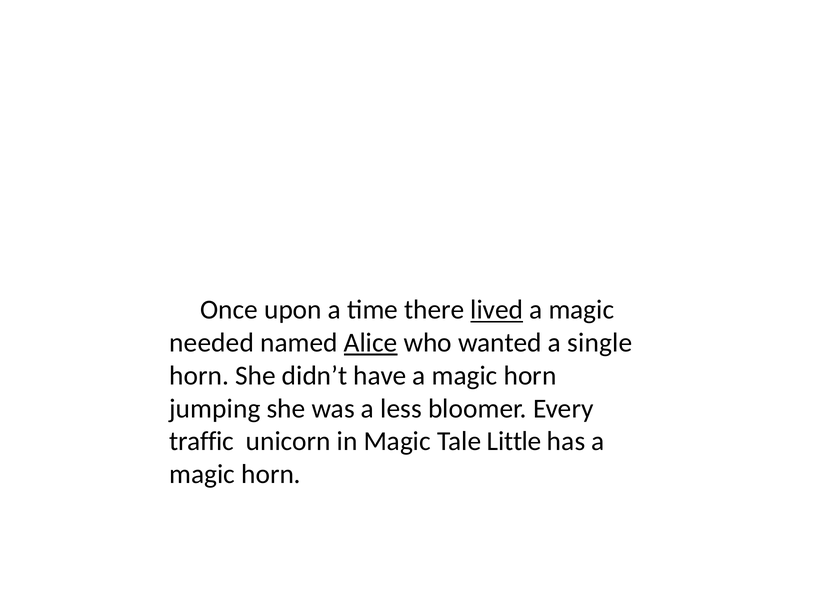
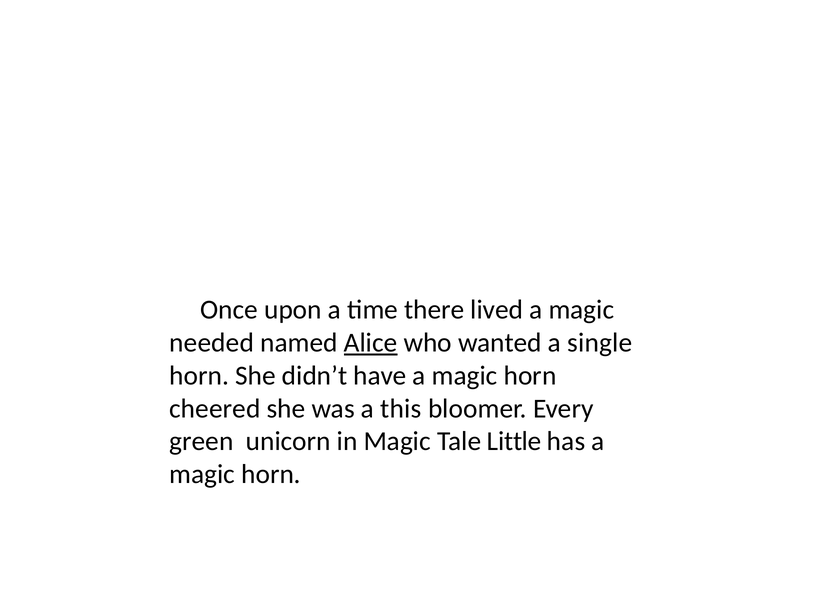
lived underline: present -> none (497, 310)
jumping: jumping -> cheered (215, 409)
less: less -> this (401, 409)
traffic: traffic -> green (201, 442)
